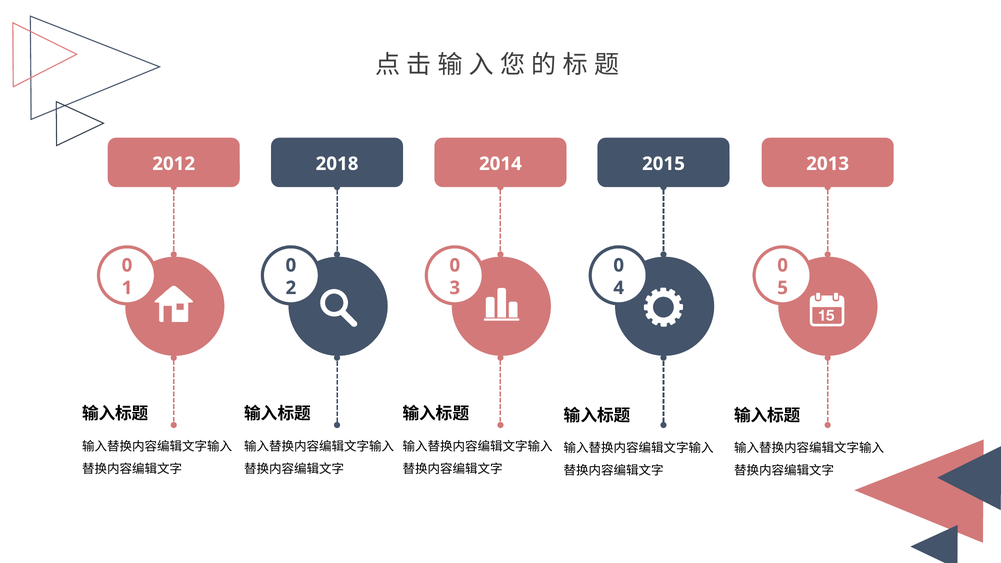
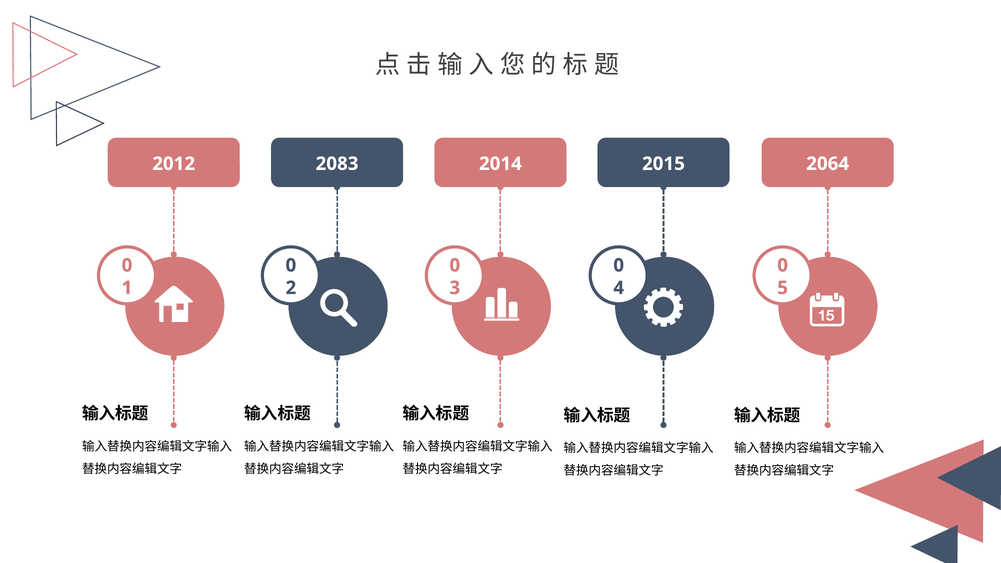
2018: 2018 -> 2083 (337, 164)
2013: 2013 -> 2064 (828, 164)
